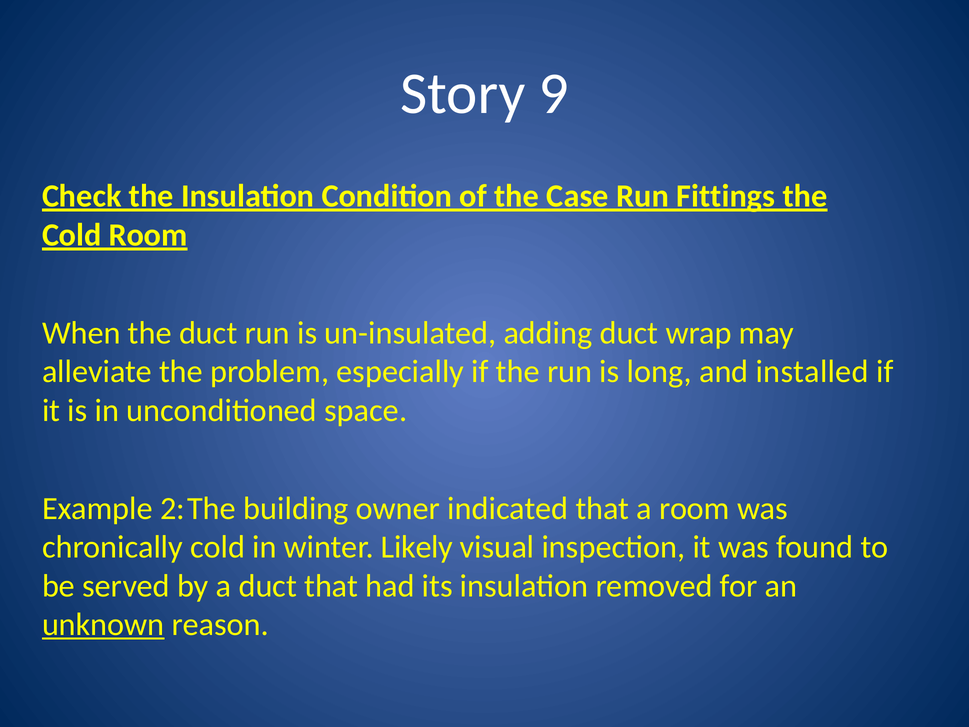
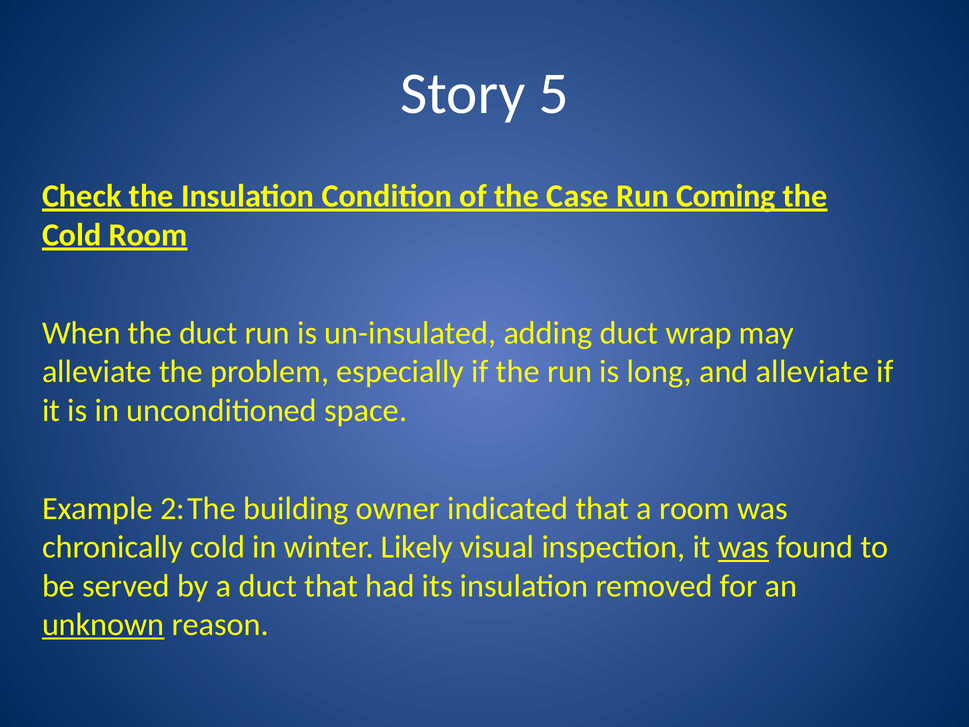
9: 9 -> 5 (554, 94)
Fittings: Fittings -> Coming (726, 196)
and installed: installed -> alleviate (812, 372)
was underline: none -> present (744, 547)
